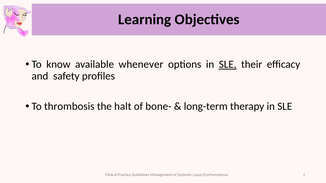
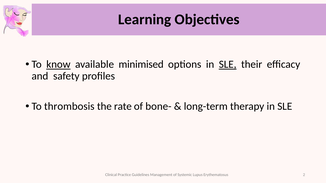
know underline: none -> present (58, 65)
whenever: whenever -> minimised (141, 65)
halt: halt -> rate (123, 107)
